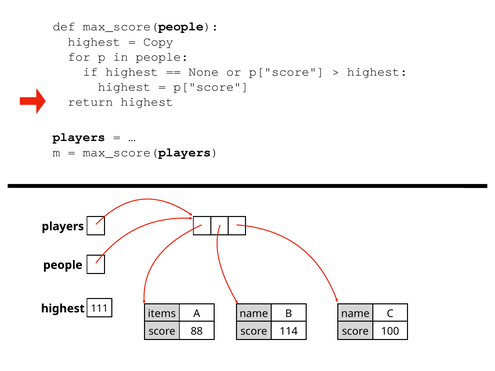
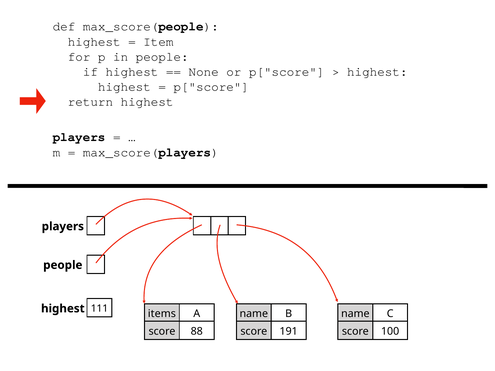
Copy: Copy -> Item (158, 42)
114: 114 -> 191 (289, 331)
